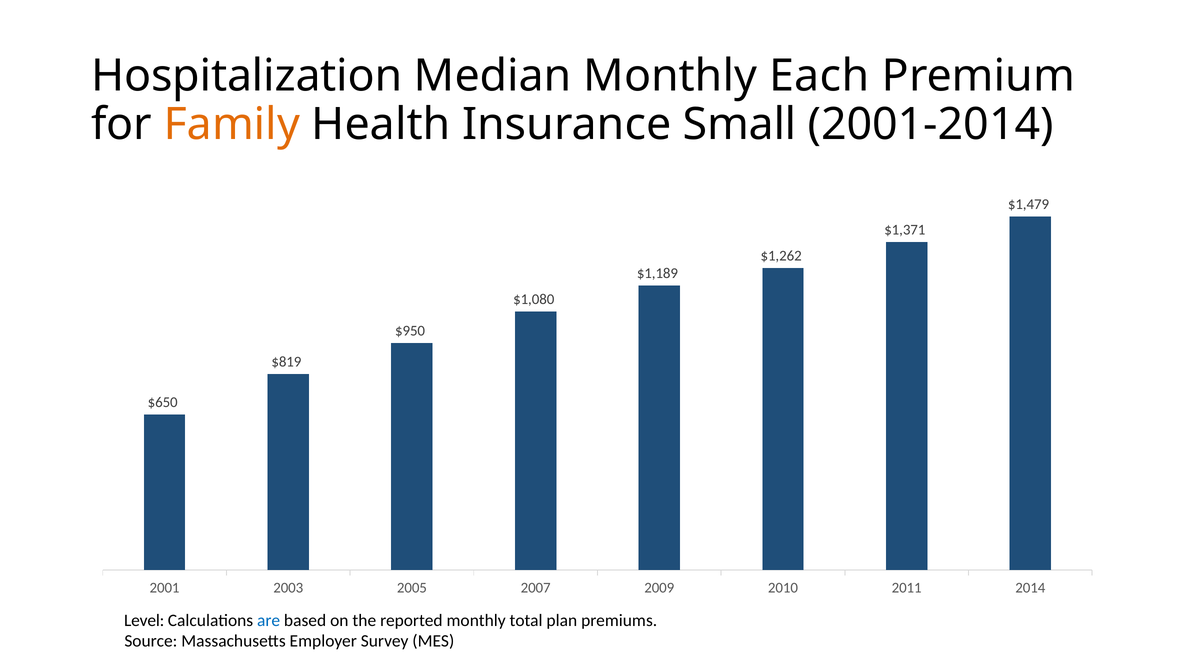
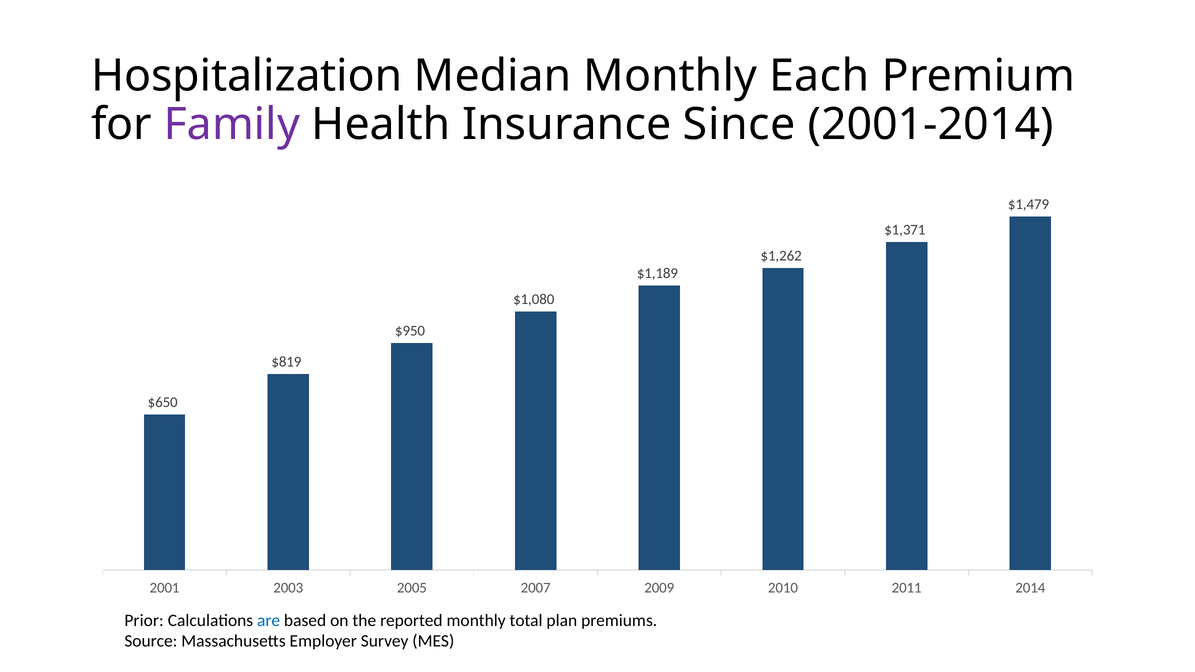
Family colour: orange -> purple (232, 125)
Small: Small -> Since (739, 125)
Level: Level -> Prior (144, 620)
